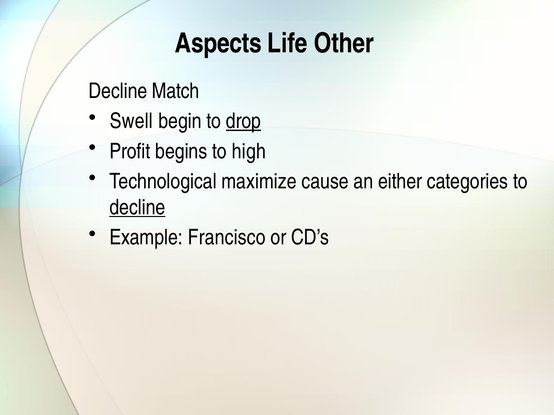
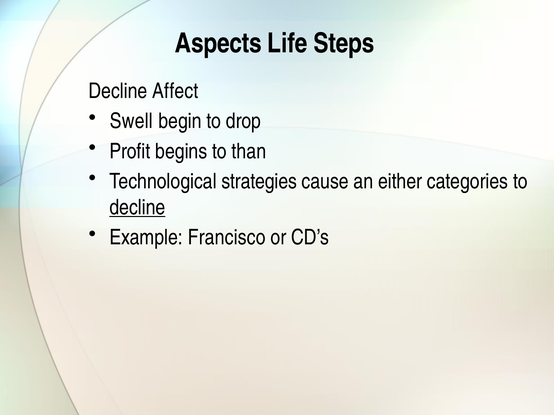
Other: Other -> Steps (344, 43)
Match: Match -> Affect (175, 91)
drop underline: present -> none (243, 121)
high: high -> than (249, 151)
maximize: maximize -> strategies (259, 182)
